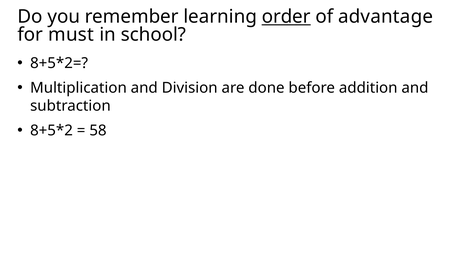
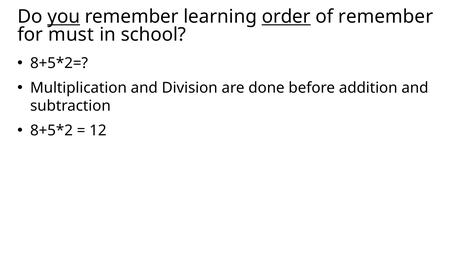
you underline: none -> present (64, 17)
of advantage: advantage -> remember (386, 17)
58: 58 -> 12 (98, 131)
